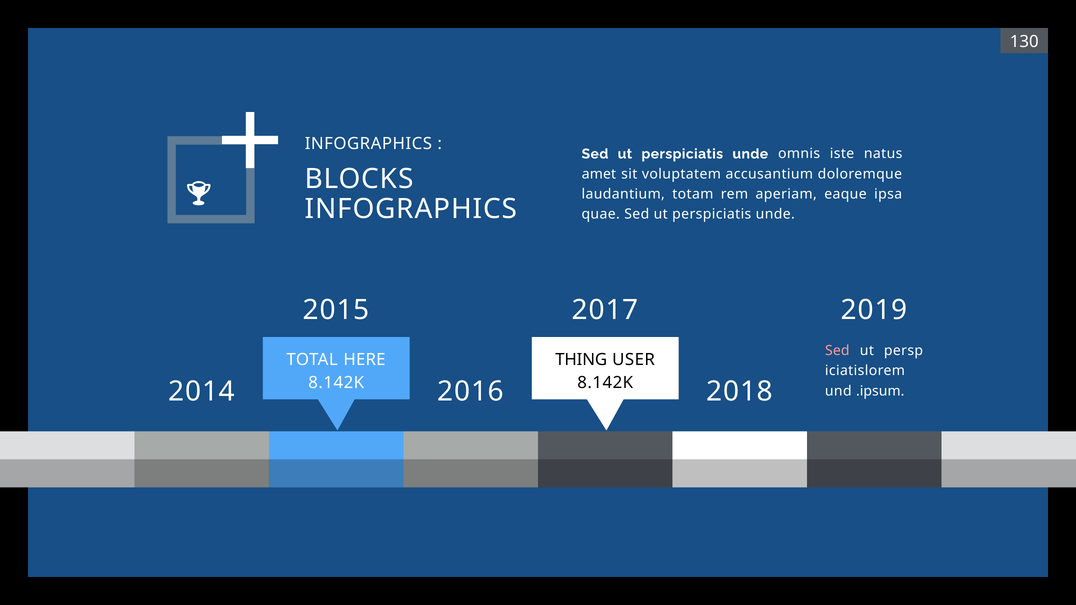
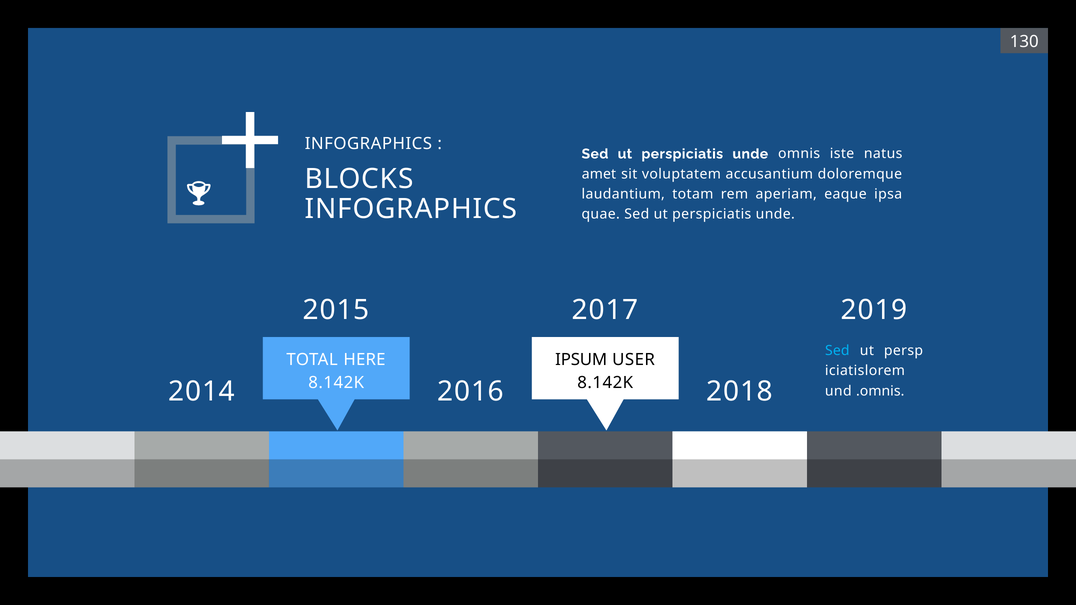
Sed colour: pink -> light blue (837, 351)
THING: THING -> IPSUM (581, 360)
.ipsum: .ipsum -> .omnis (880, 391)
